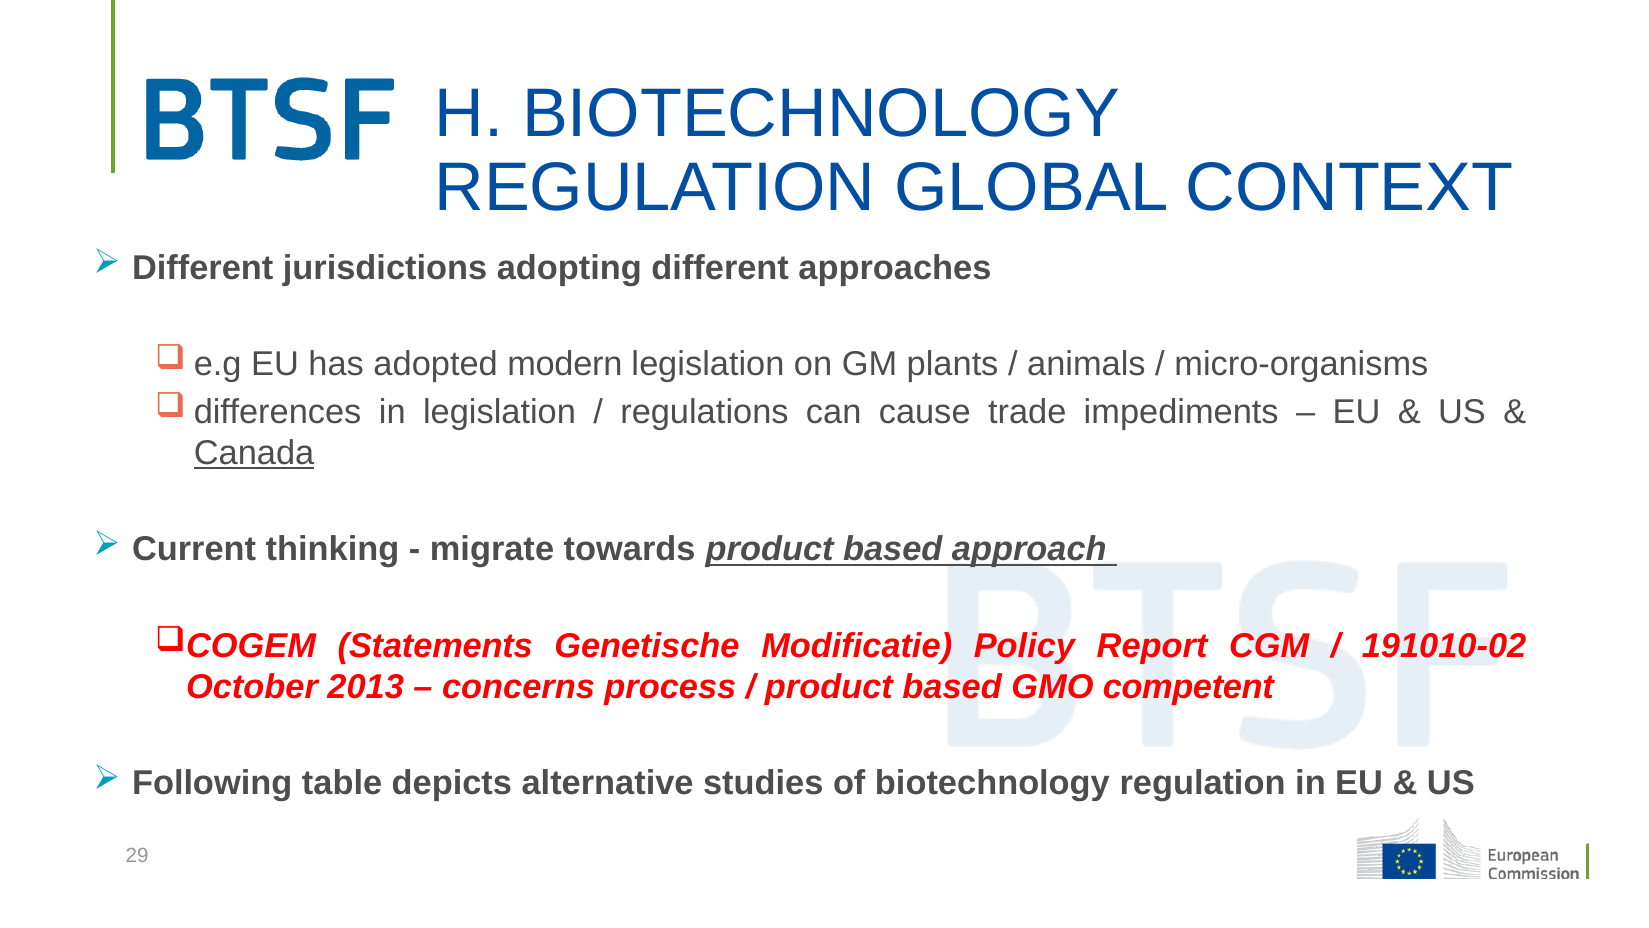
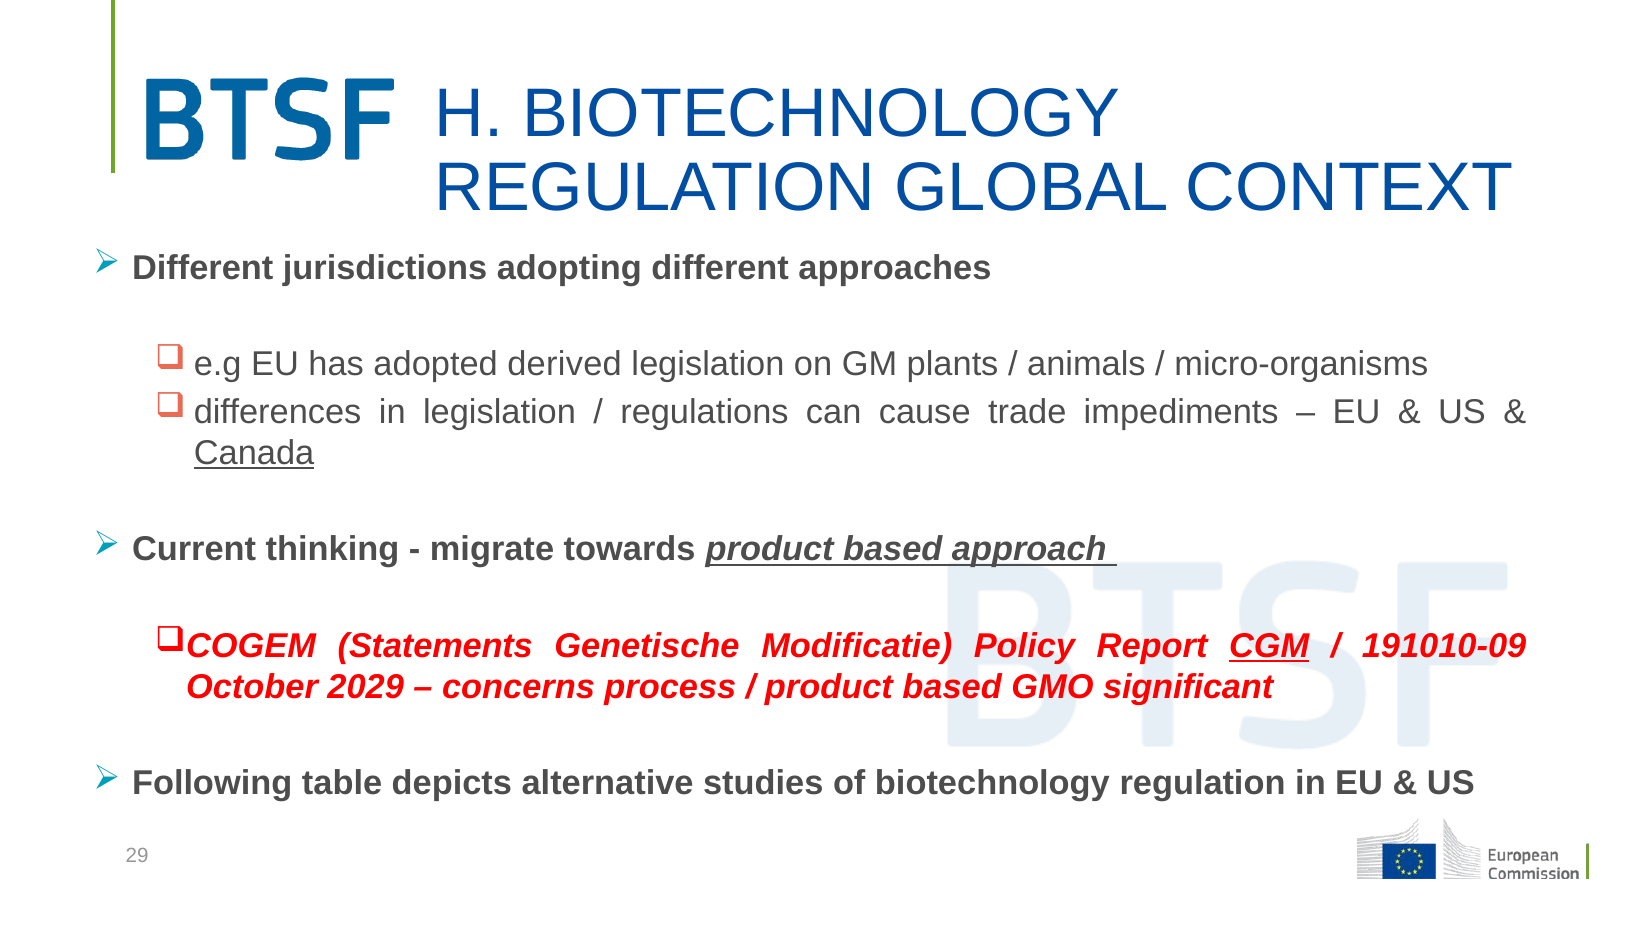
modern: modern -> derived (565, 364)
CGM underline: none -> present (1269, 646)
191010-02: 191010-02 -> 191010-09 (1444, 646)
2013: 2013 -> 2029 (366, 687)
competent: competent -> significant (1188, 687)
